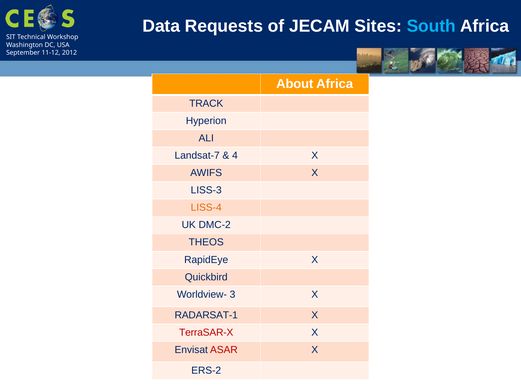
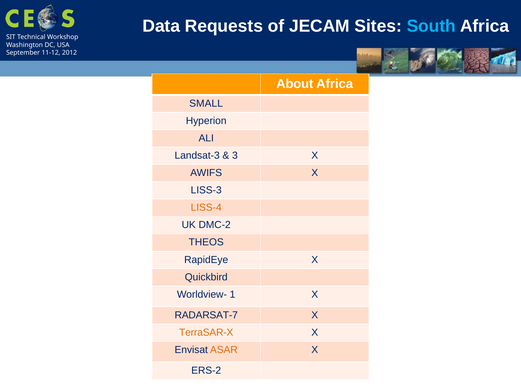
TRACK: TRACK -> SMALL (206, 103)
Landsat-7: Landsat-7 -> Landsat-3 (197, 155)
4: 4 -> 3 (235, 155)
3: 3 -> 1 (233, 294)
RADARSAT-1: RADARSAT-1 -> RADARSAT-7 (206, 315)
TerraSAR-X colour: red -> orange (206, 332)
ASAR colour: red -> orange (224, 350)
